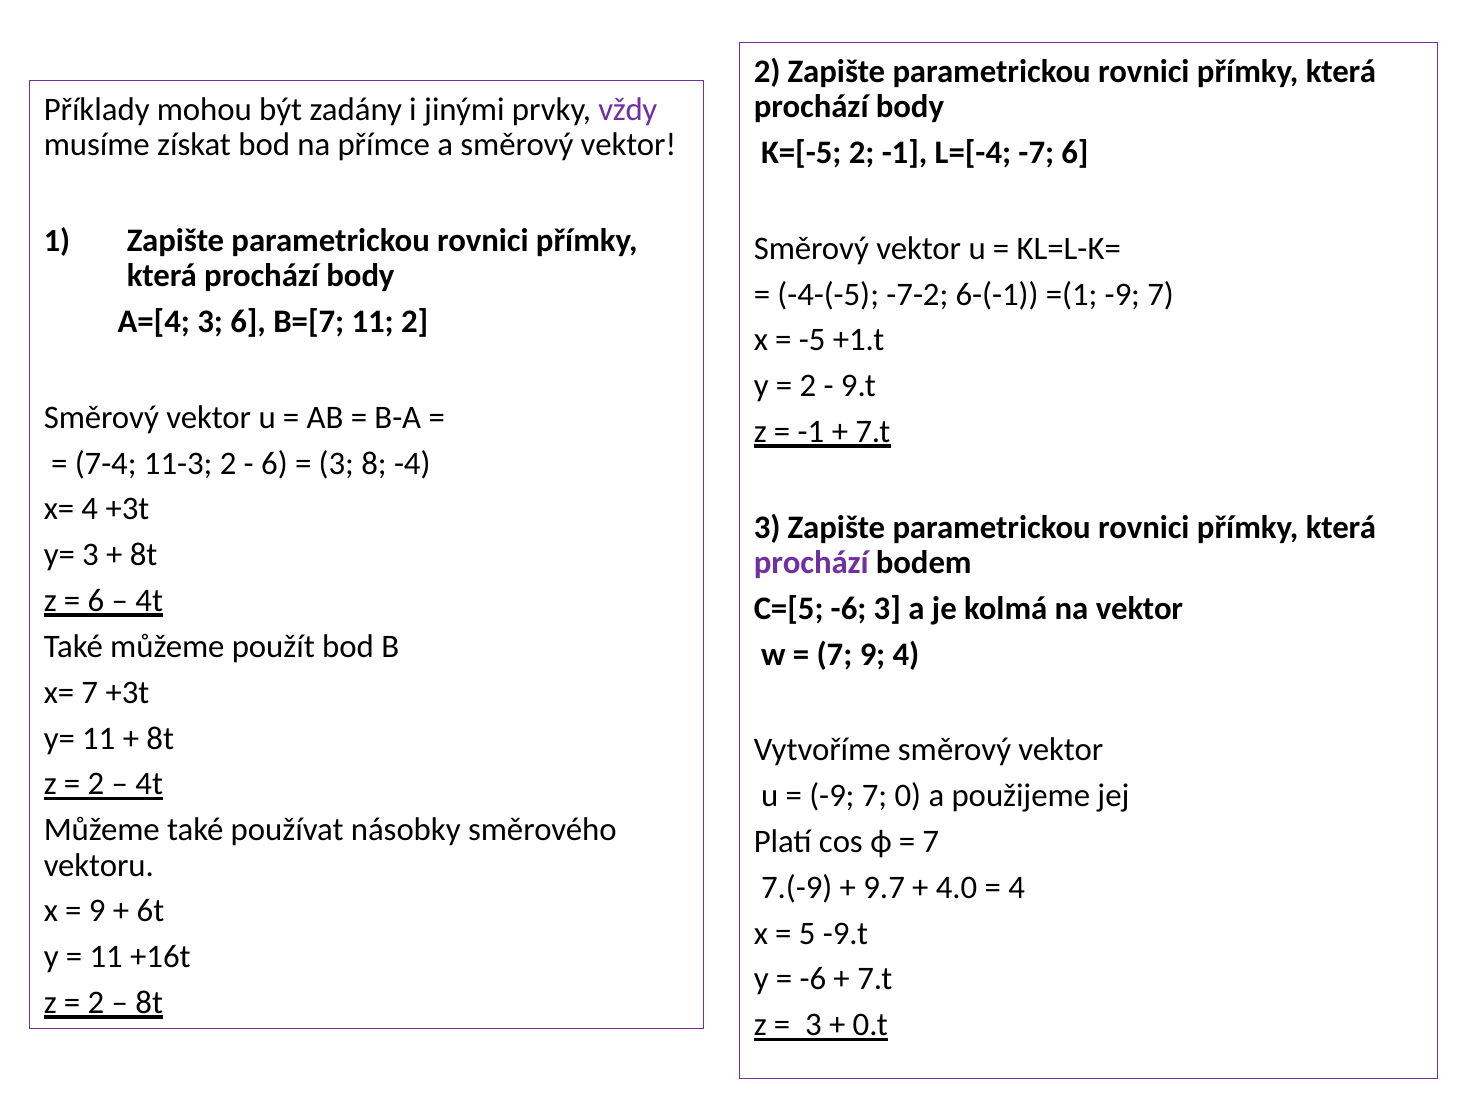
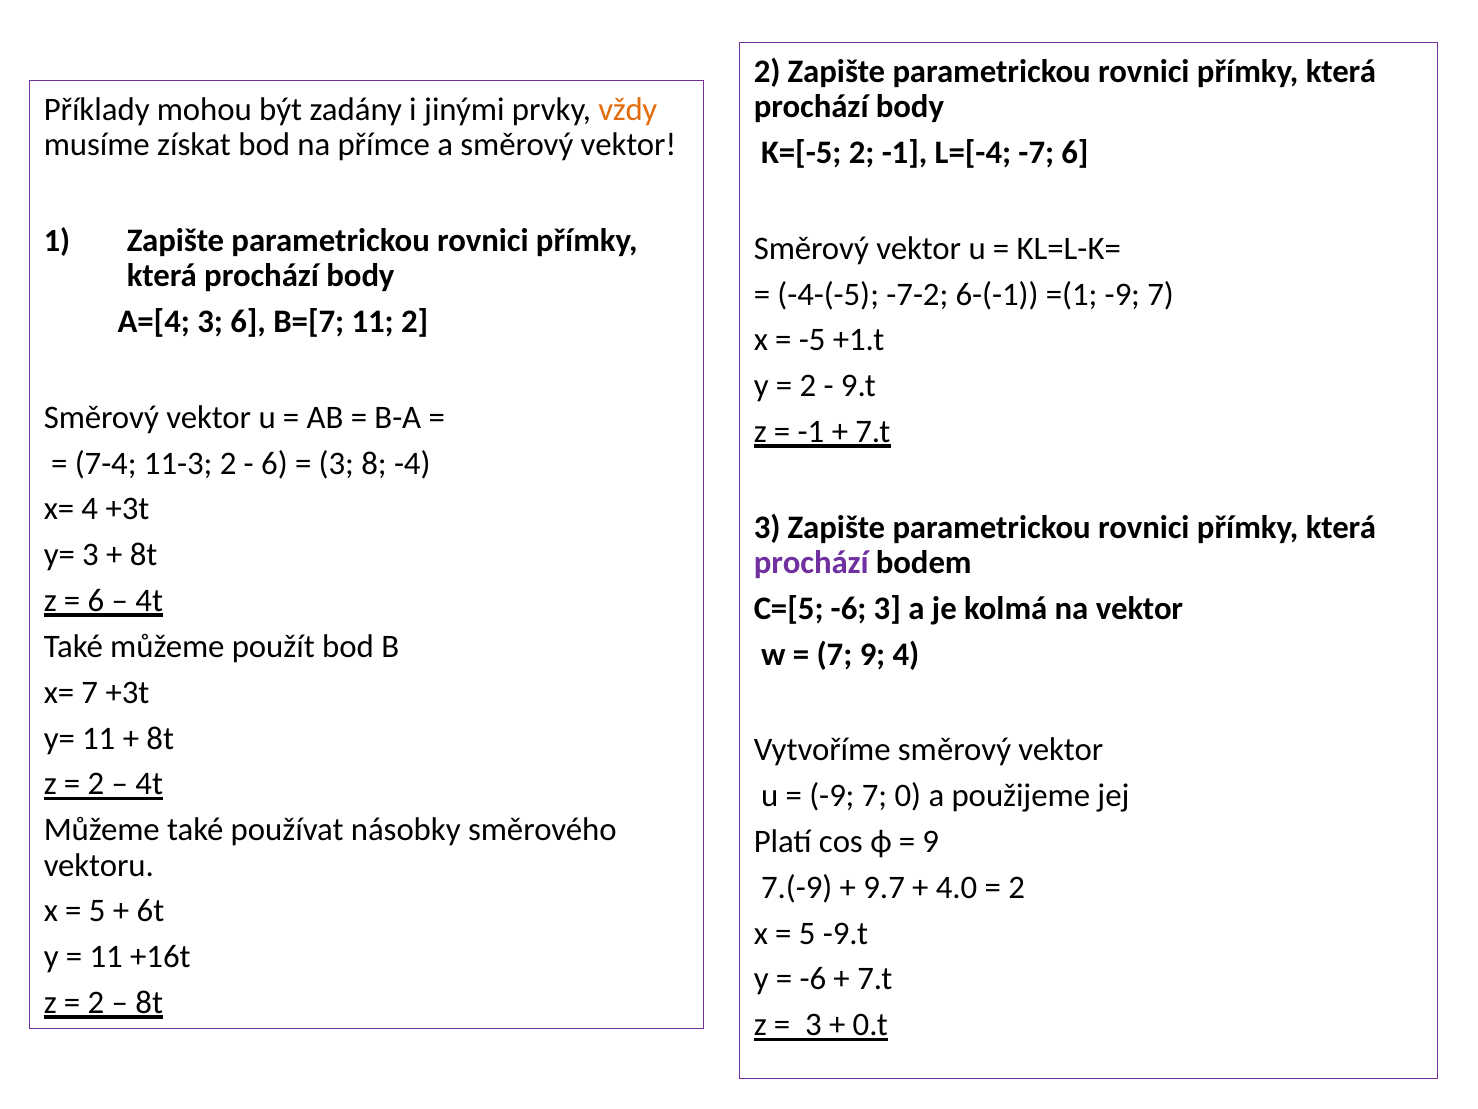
vždy colour: purple -> orange (628, 110)
7: 7 -> 9 (931, 841)
4: 4 -> 2 (1017, 887)
9: 9 -> 5 (97, 911)
